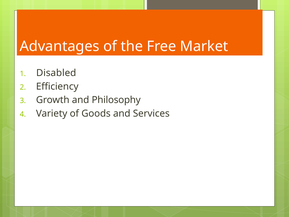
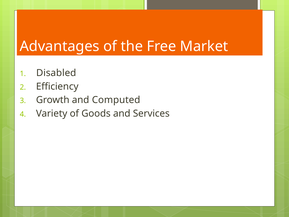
Philosophy: Philosophy -> Computed (116, 100)
